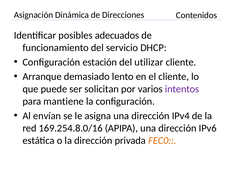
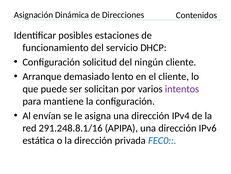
adecuados: adecuados -> estaciones (117, 35)
estación: estación -> solicitud (100, 62)
utilizar: utilizar -> ningún (149, 62)
169.254.8.0/16: 169.254.8.0/16 -> 291.248.8.1/16 (71, 128)
FEC0 colour: orange -> blue (162, 140)
